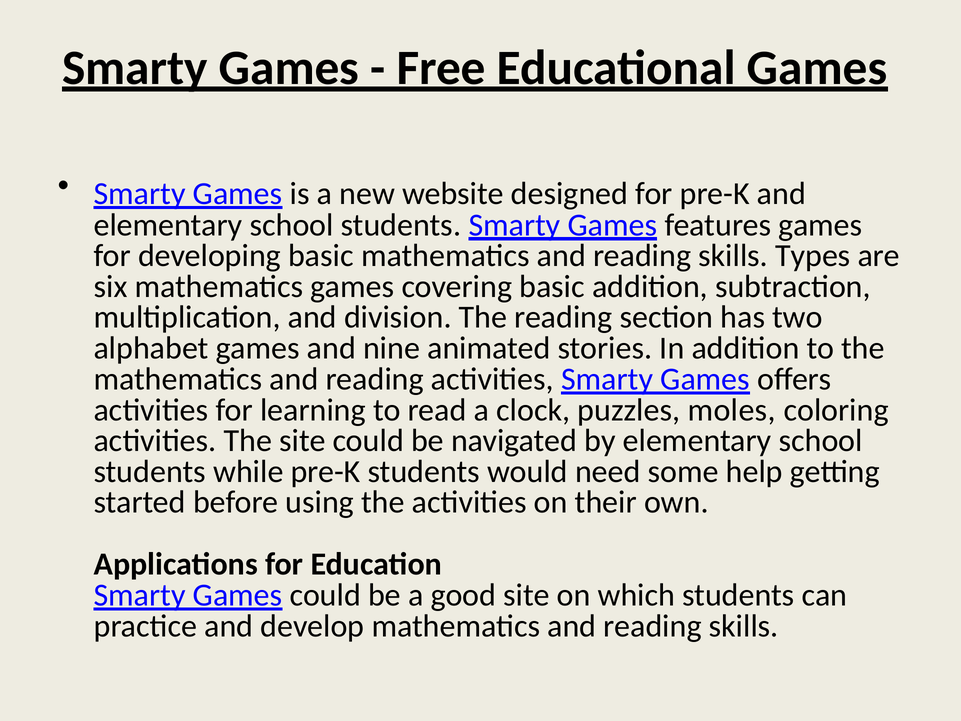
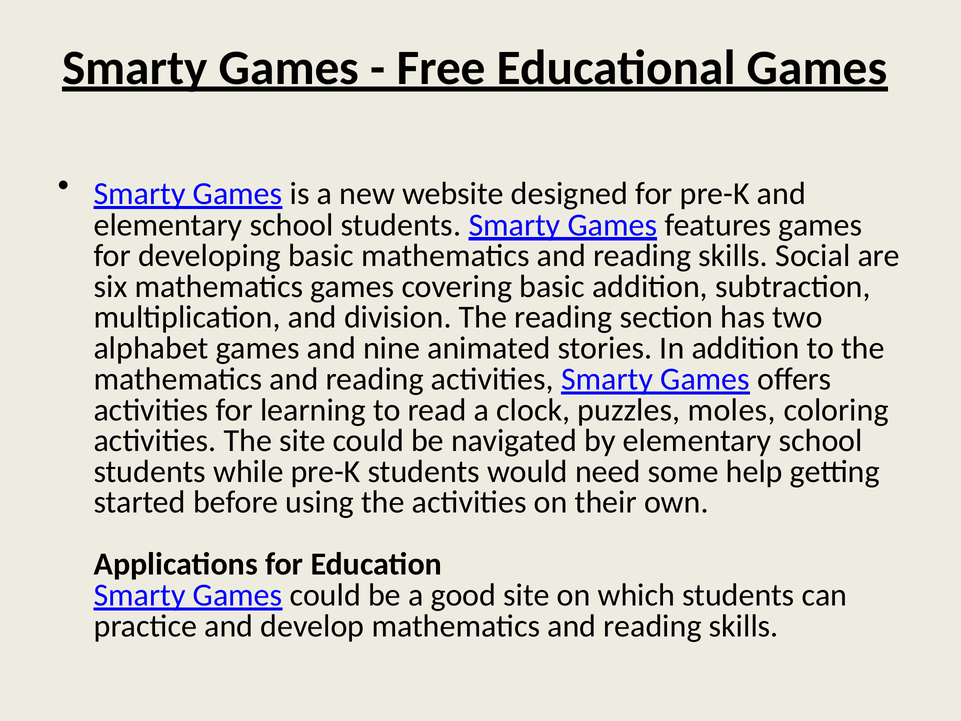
Types: Types -> Social (813, 256)
